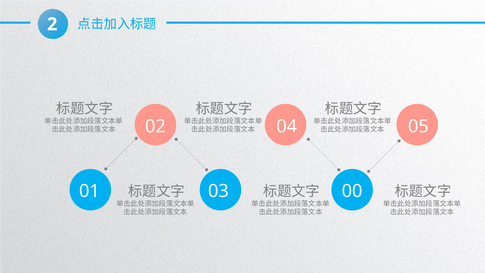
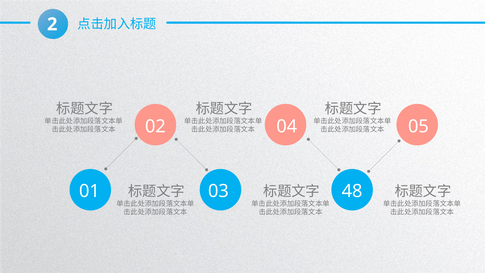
00: 00 -> 48 (352, 191)
